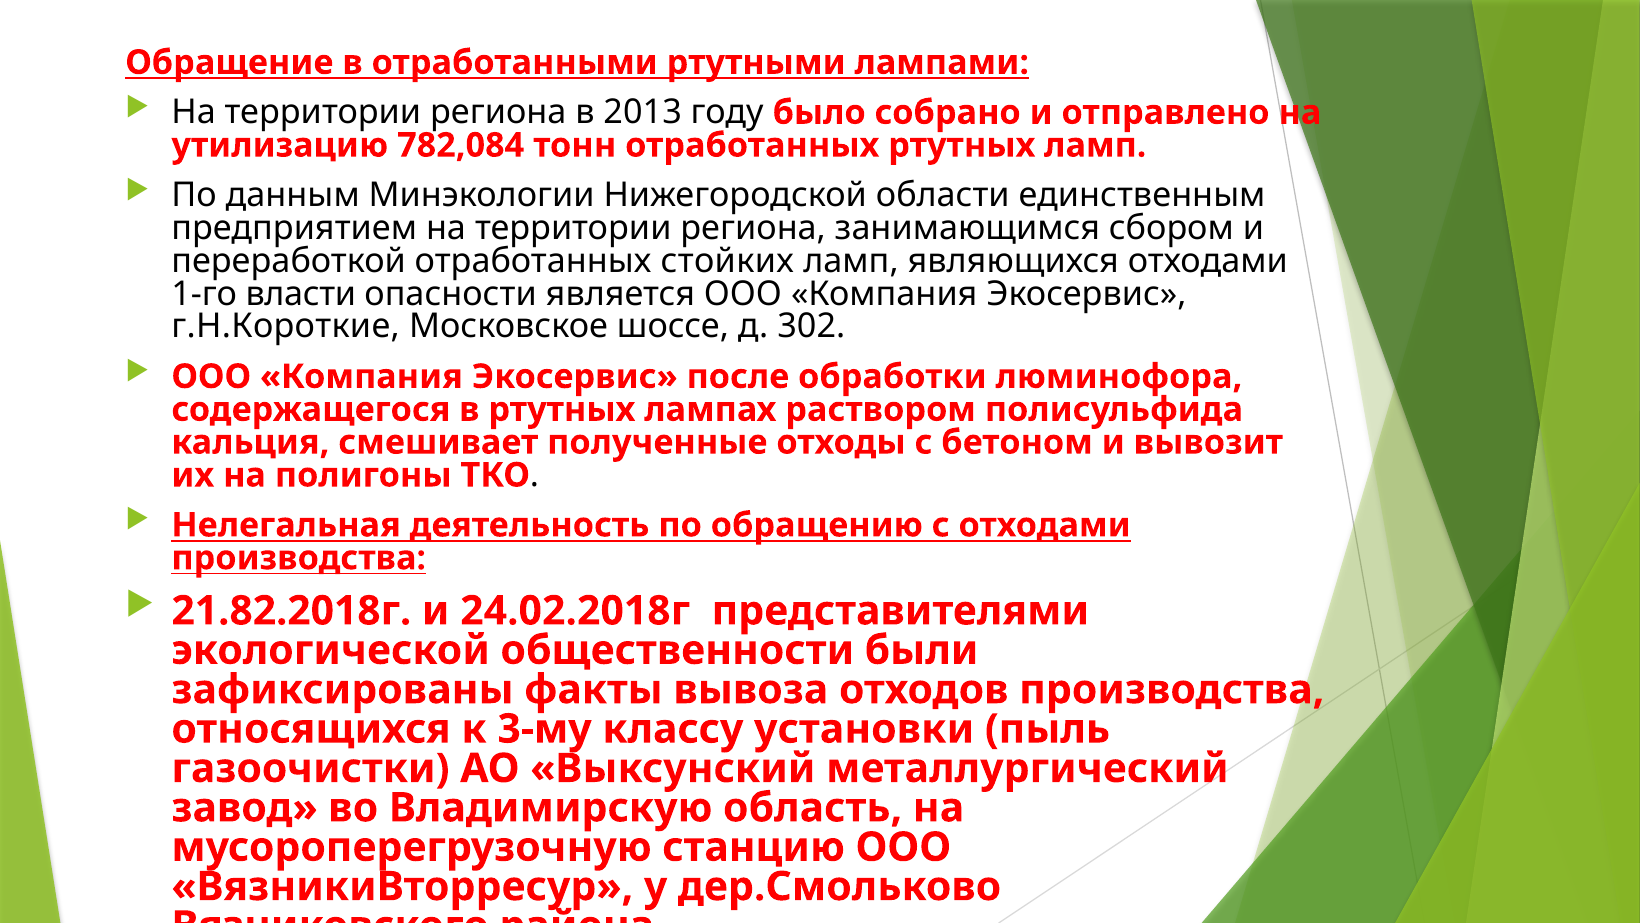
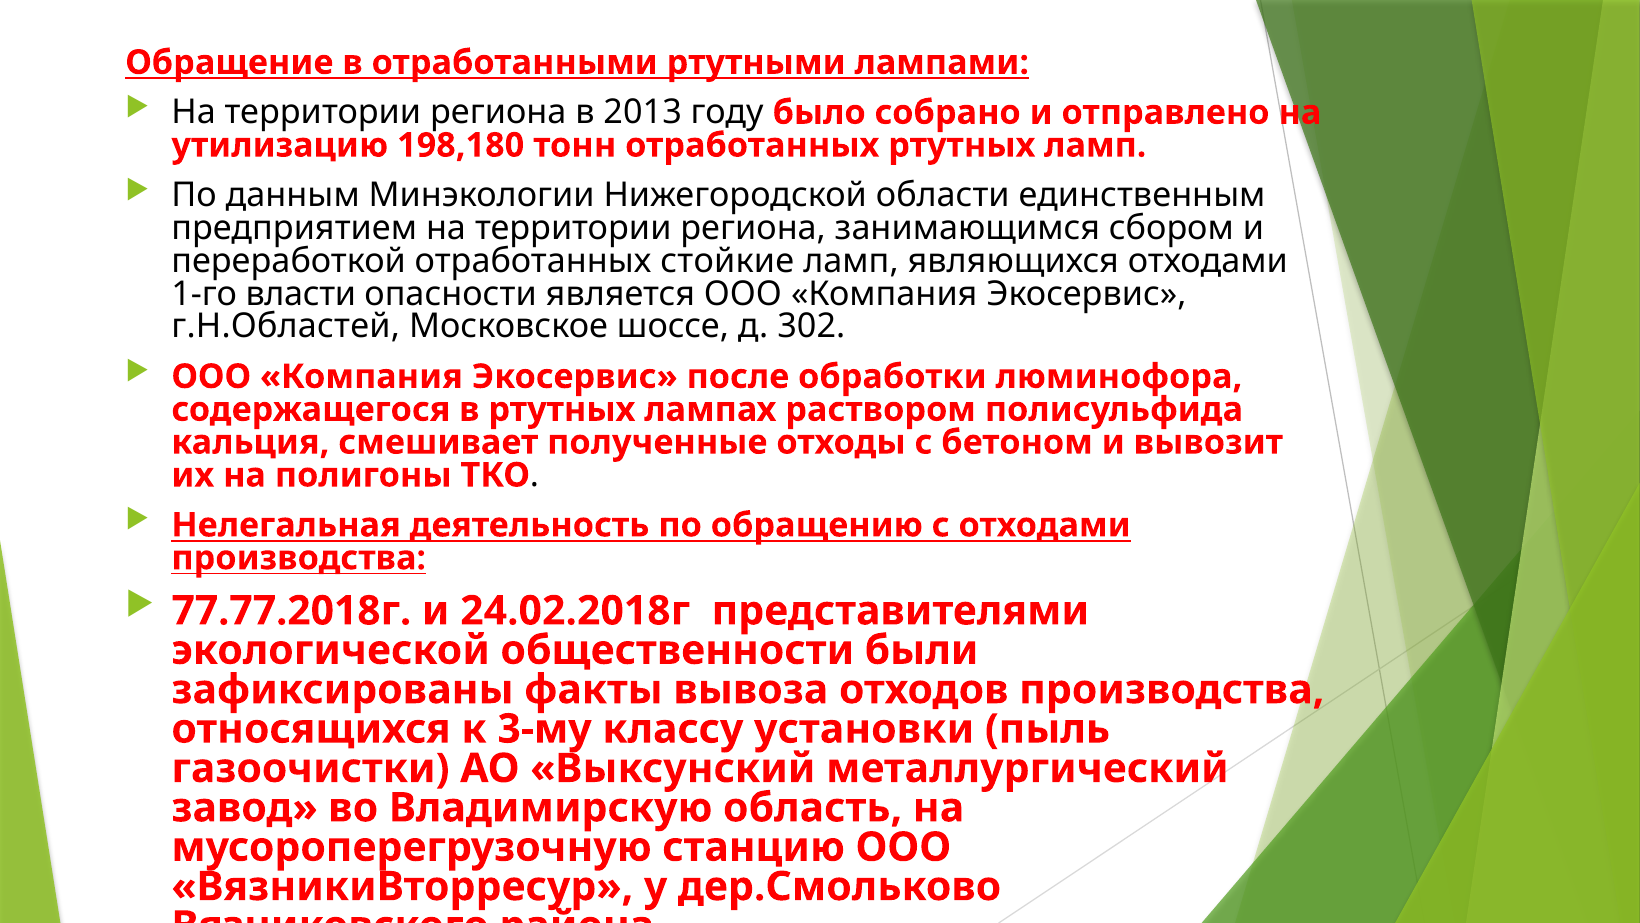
782,084: 782,084 -> 198,180 (461, 145)
стойких: стойких -> стойкие (727, 261)
г.Н.Короткие: г.Н.Короткие -> г.Н.Областей (286, 327)
21.82.2018г: 21.82.2018г -> 77.77.2018г (291, 611)
